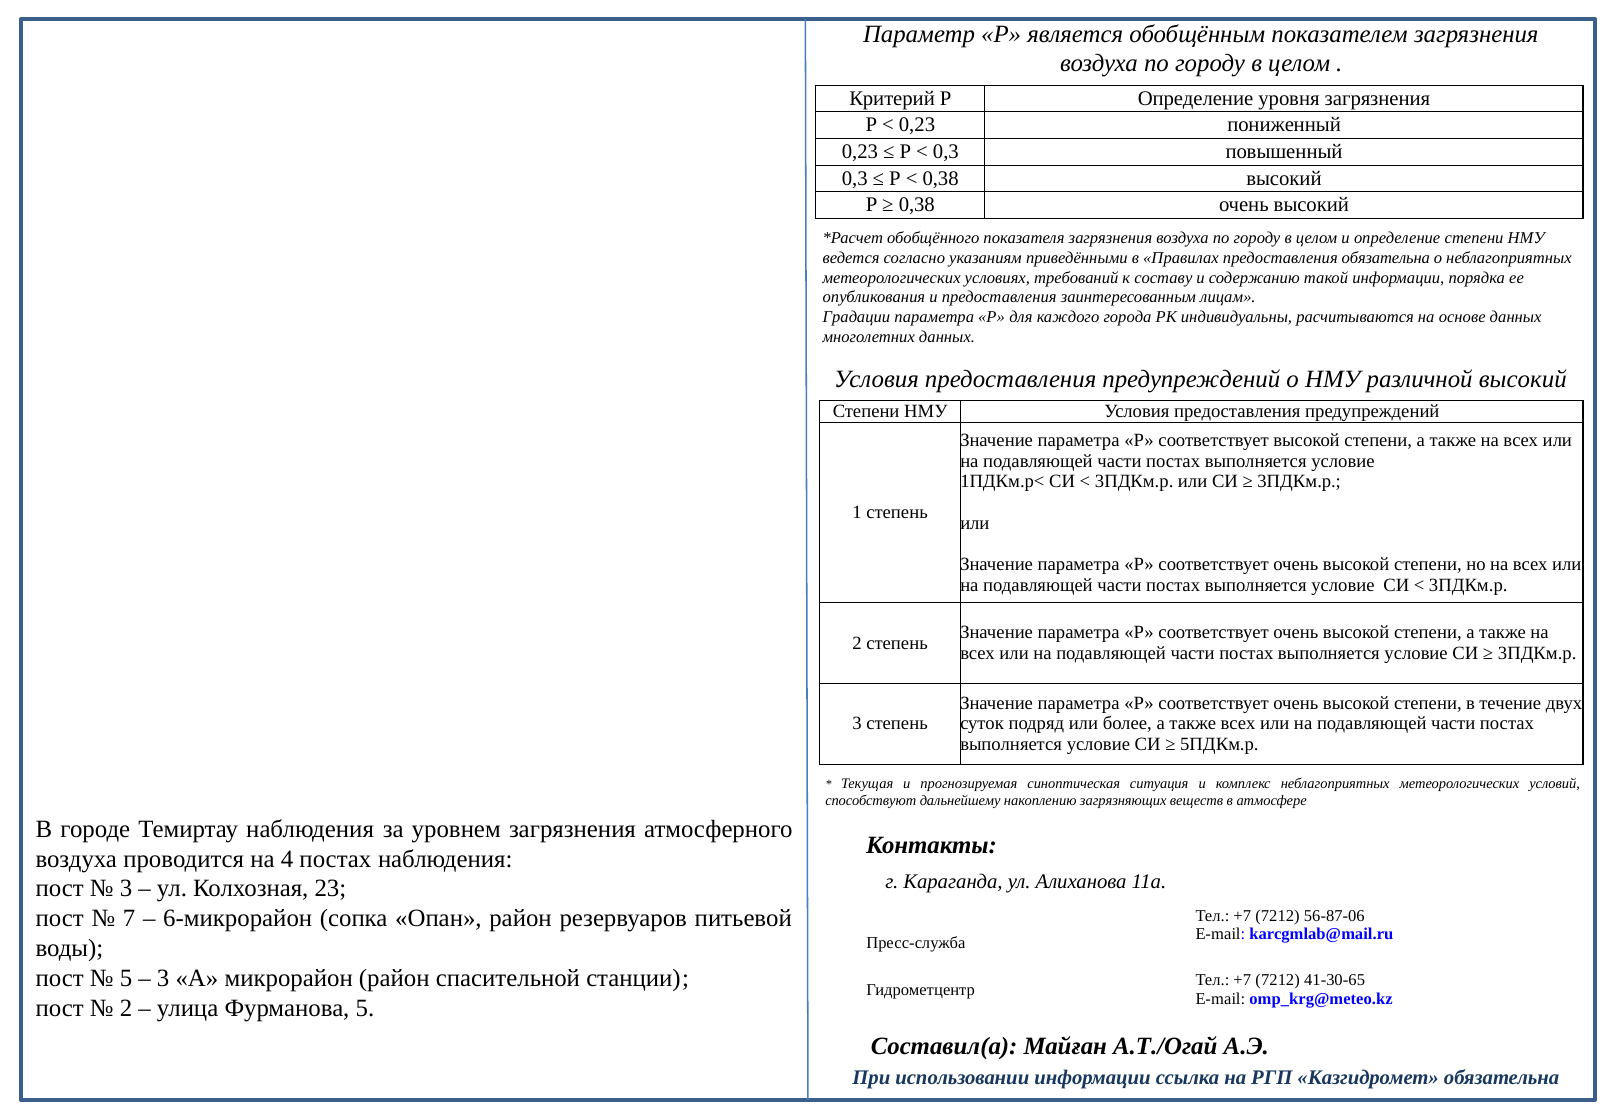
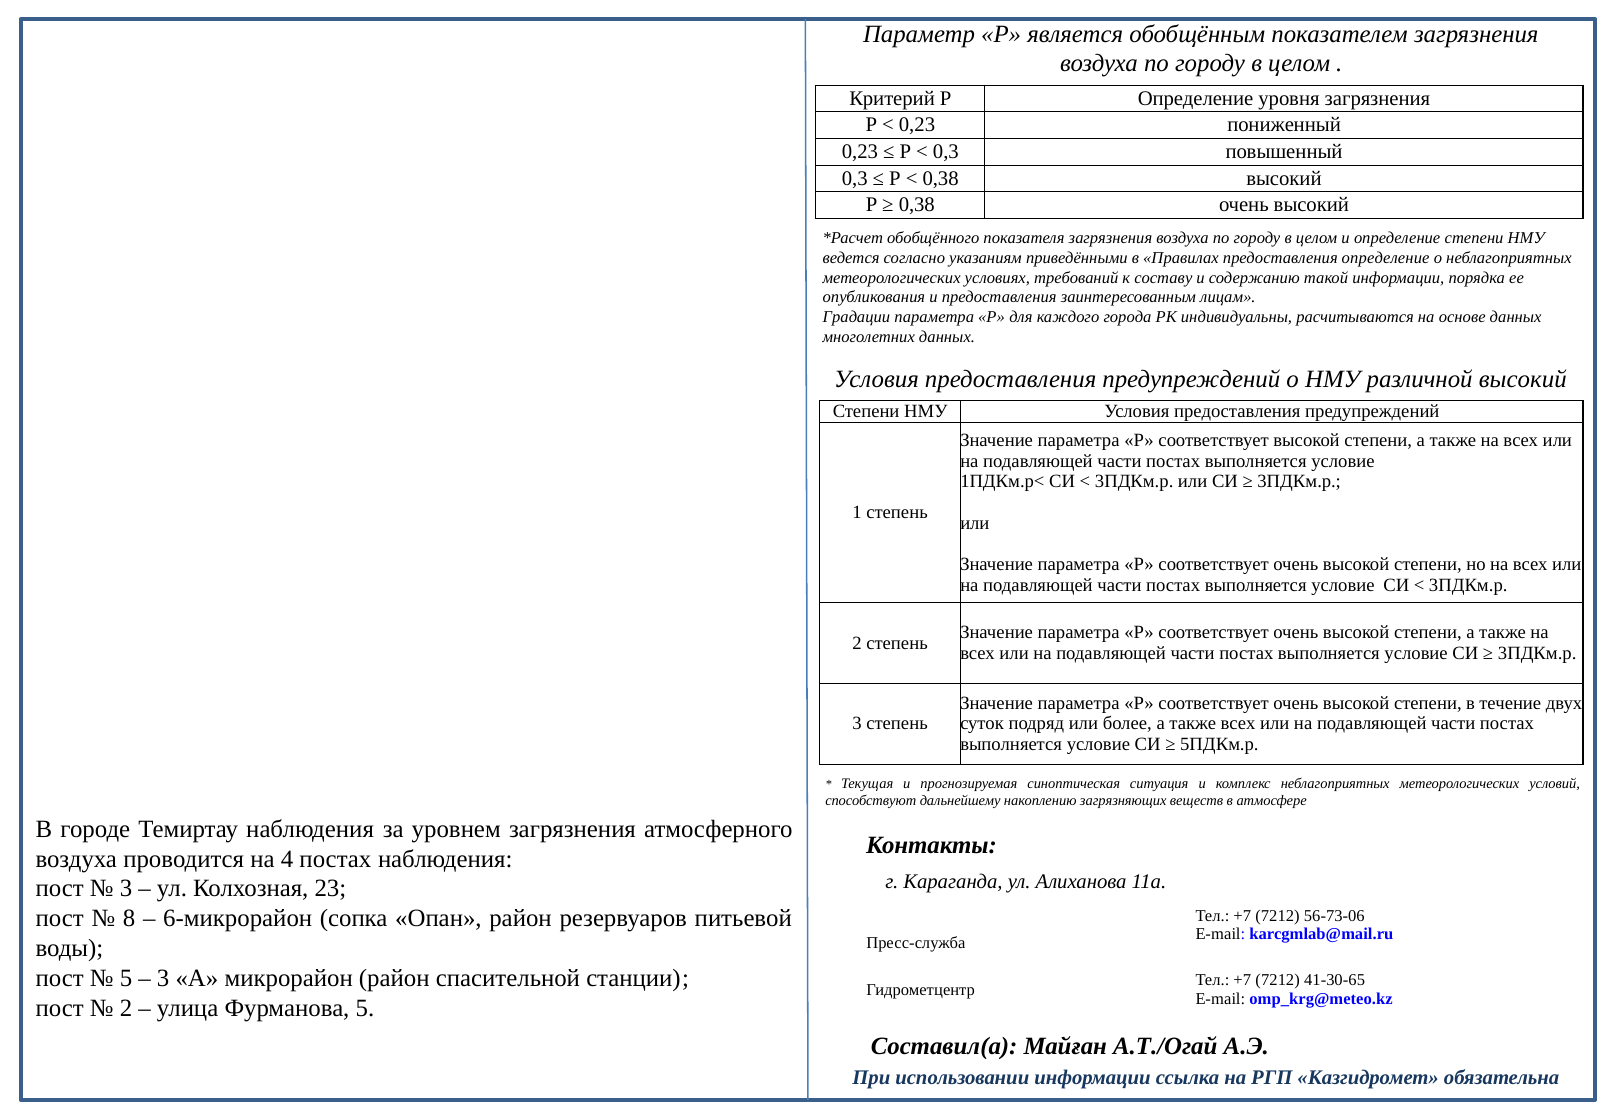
предоставления обязательна: обязательна -> определение (1386, 258)
7: 7 -> 8 (129, 918)
56-87-06: 56-87-06 -> 56-73-06 (1334, 916)
